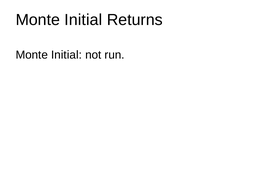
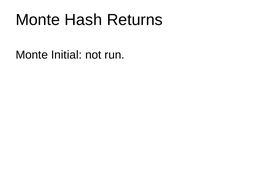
Initial: Initial -> Hash (83, 20)
